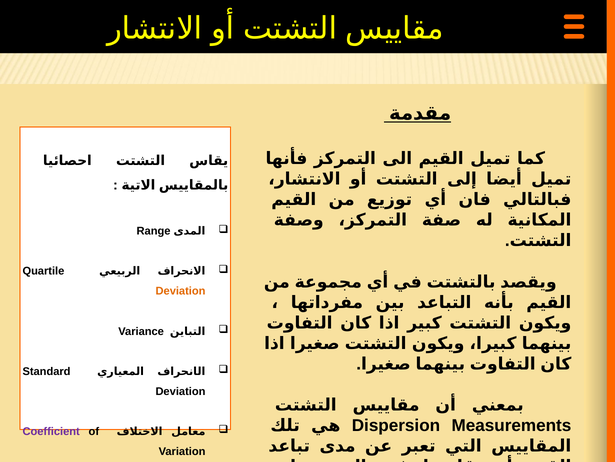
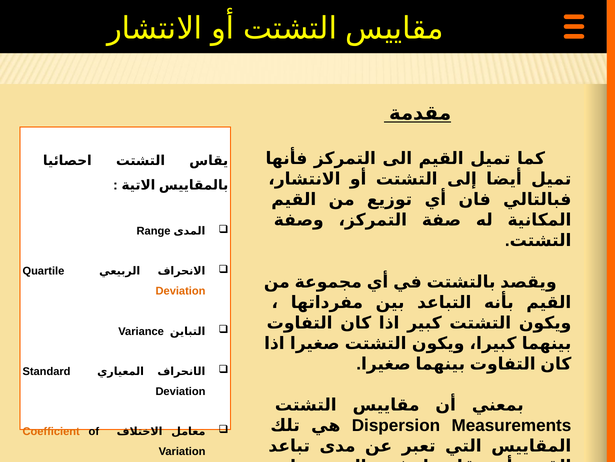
Coefficient colour: purple -> orange (51, 431)
